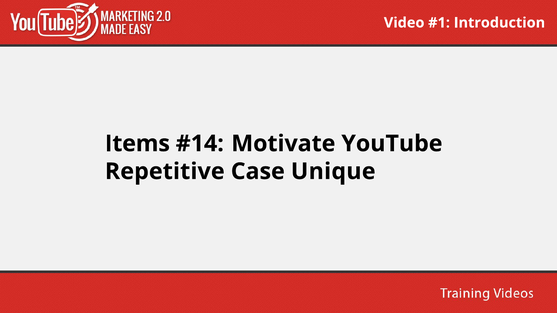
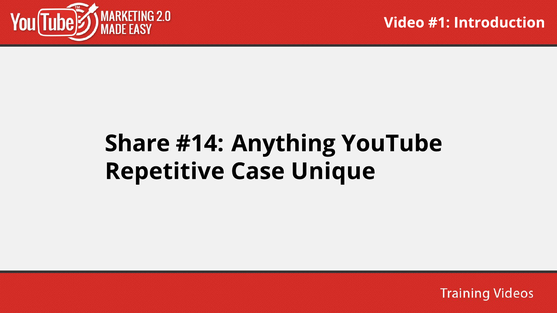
Items: Items -> Share (137, 144)
Motivate: Motivate -> Anything (283, 144)
